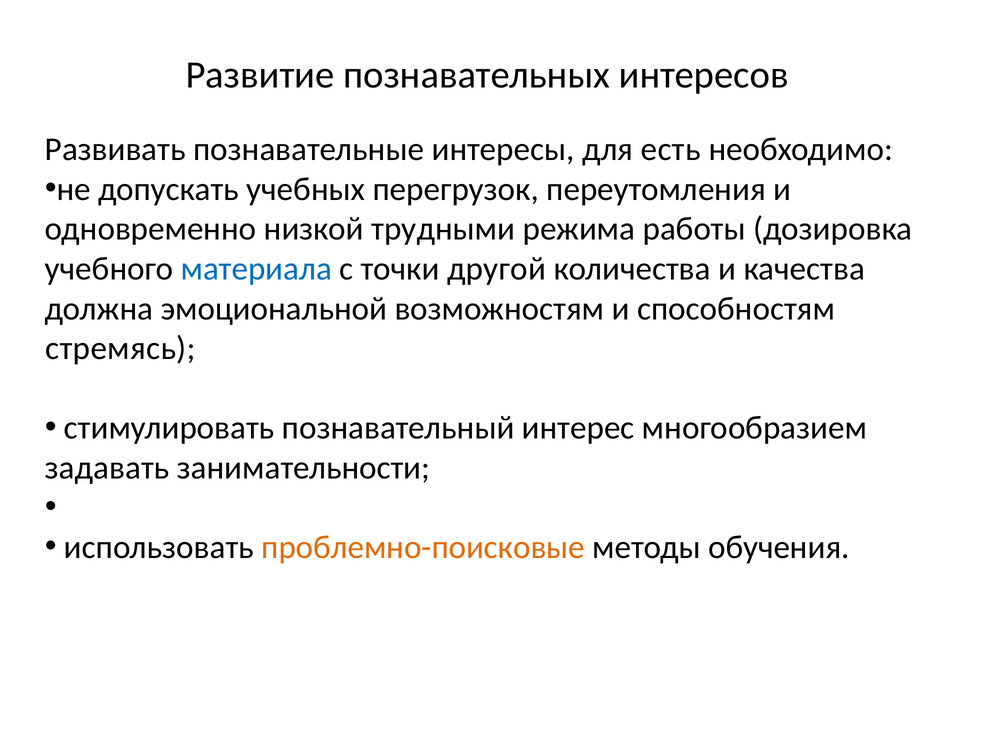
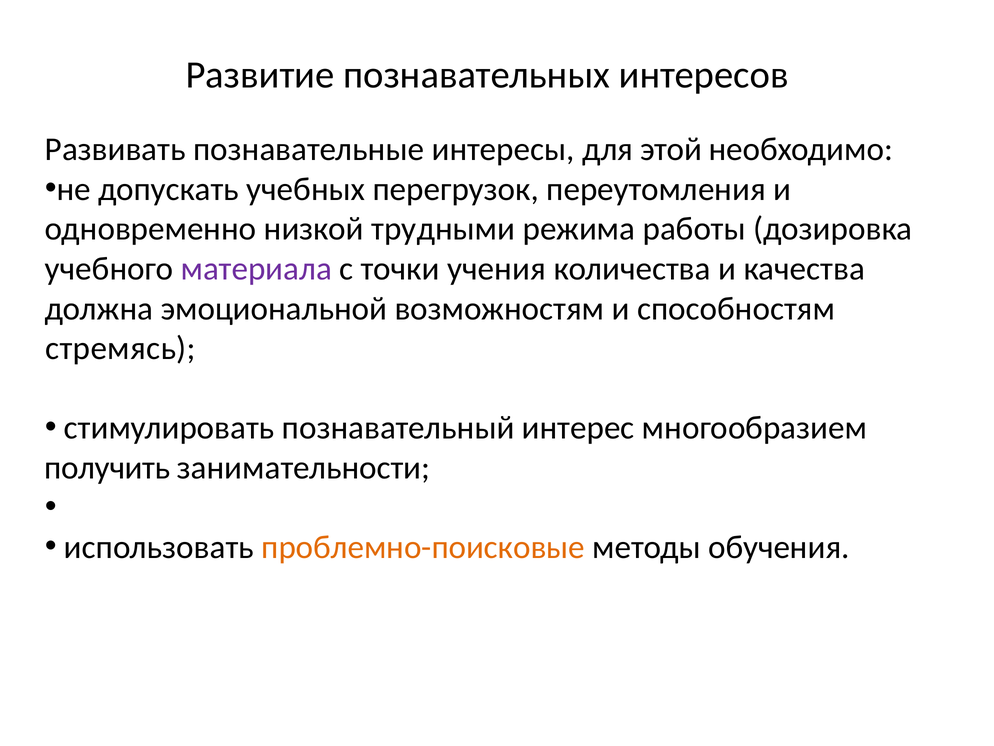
есть: есть -> этой (671, 149)
материала colour: blue -> purple (256, 269)
другой: другой -> учения (497, 269)
задавать: задавать -> получить (107, 467)
